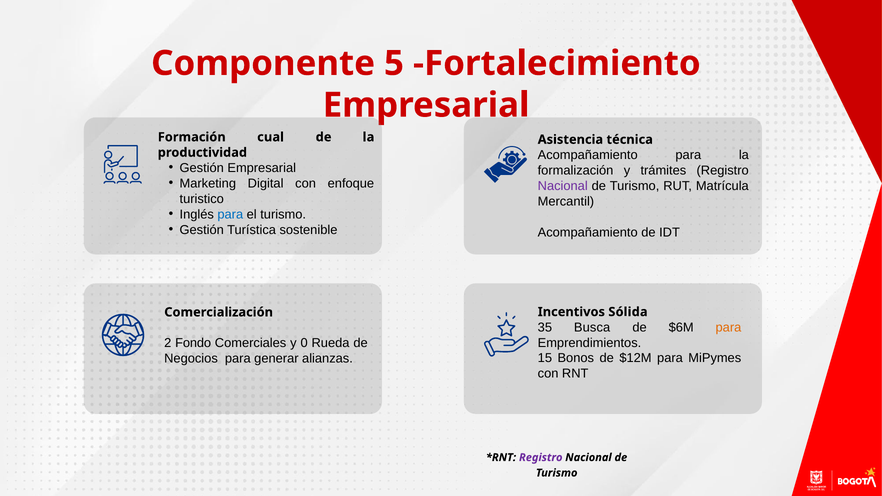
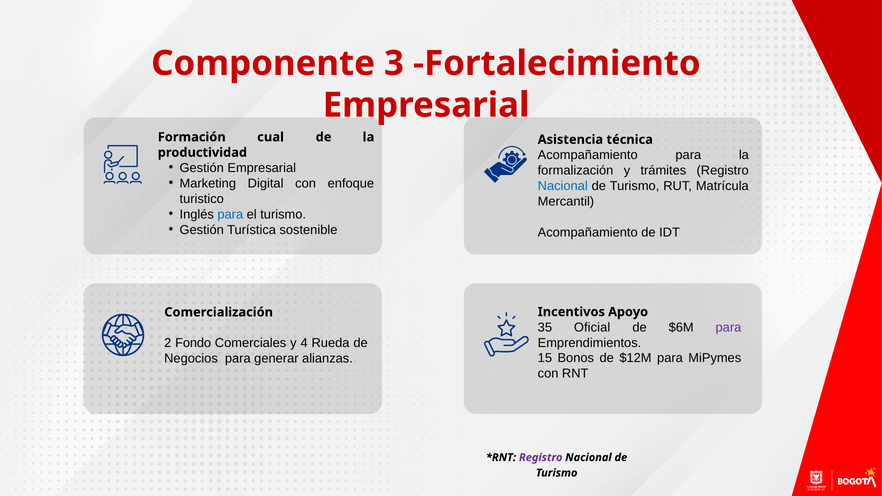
5: 5 -> 3 (394, 63)
Nacional colour: purple -> blue (563, 186)
Sólida: Sólida -> Apoyo (628, 312)
Busca: Busca -> Oficial (592, 327)
para colour: orange -> purple (728, 327)
0: 0 -> 4 (304, 343)
